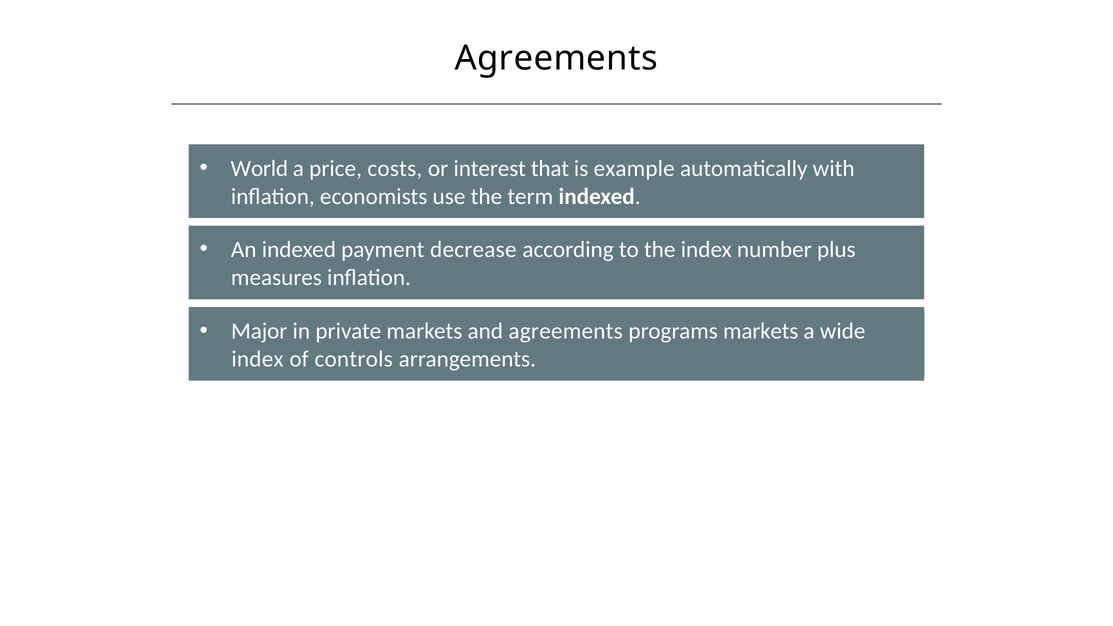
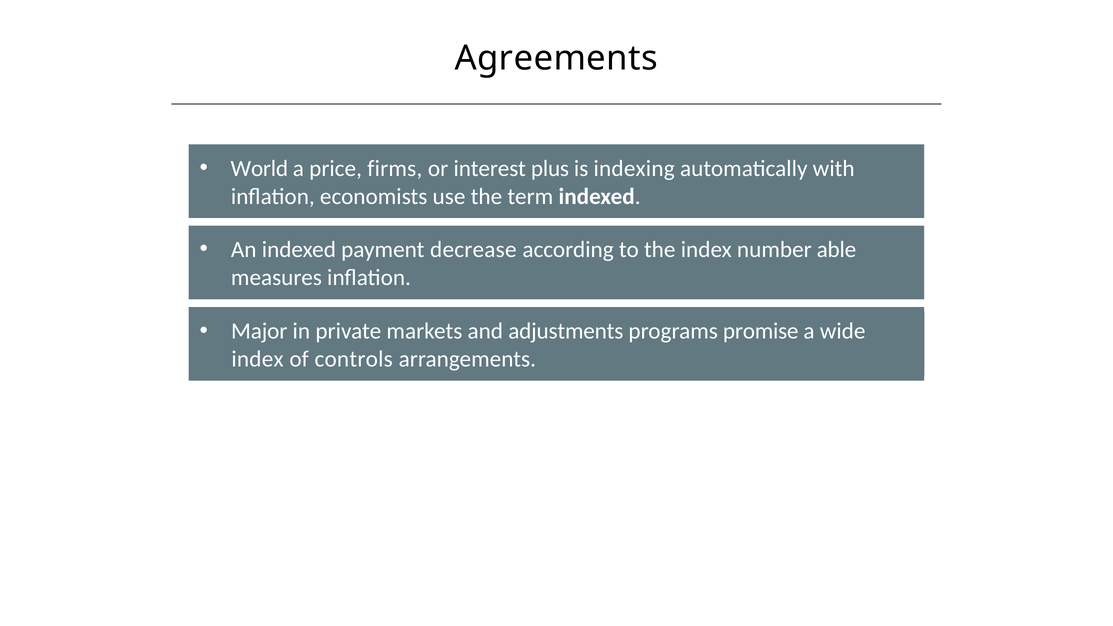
costs: costs -> firms (395, 169)
that: that -> plus (550, 169)
example: example -> indexing (634, 169)
plus: plus -> able (836, 250)
and agreements: agreements -> adjustments (566, 331)
programs markets: markets -> promise (761, 331)
